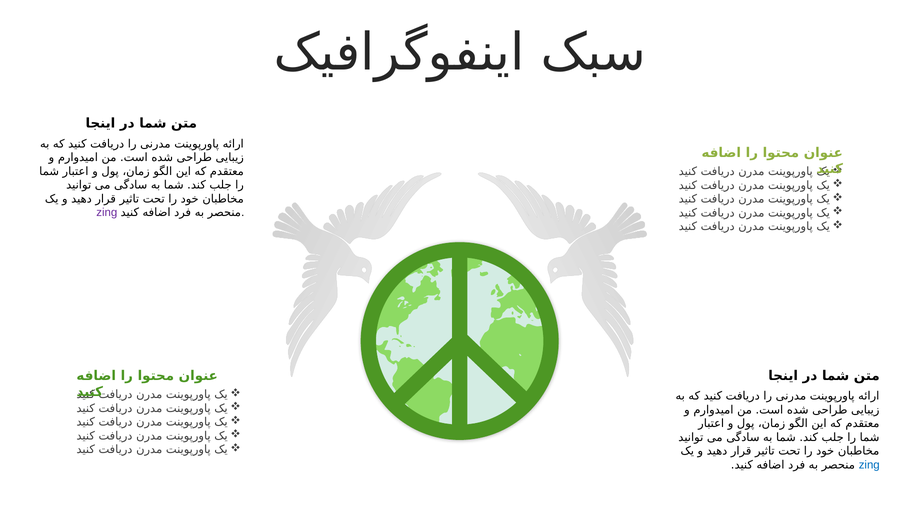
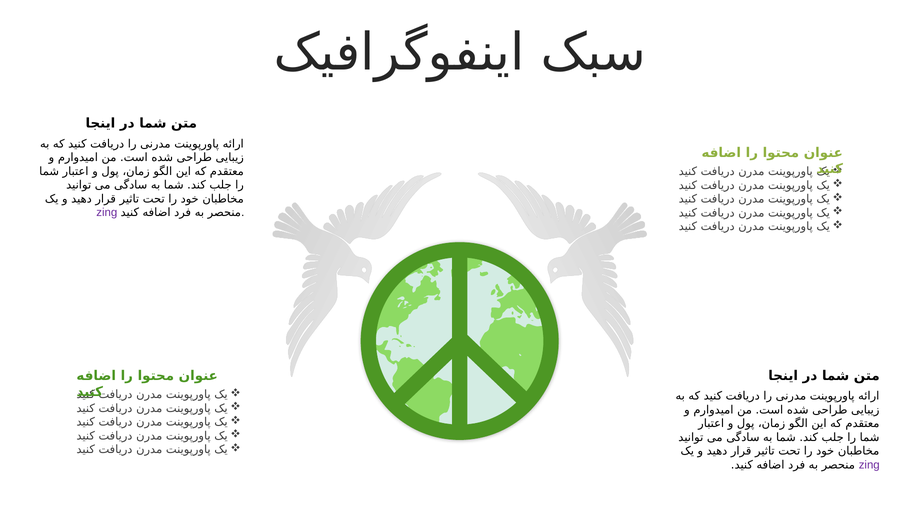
zing colour: blue -> purple (869, 465)
